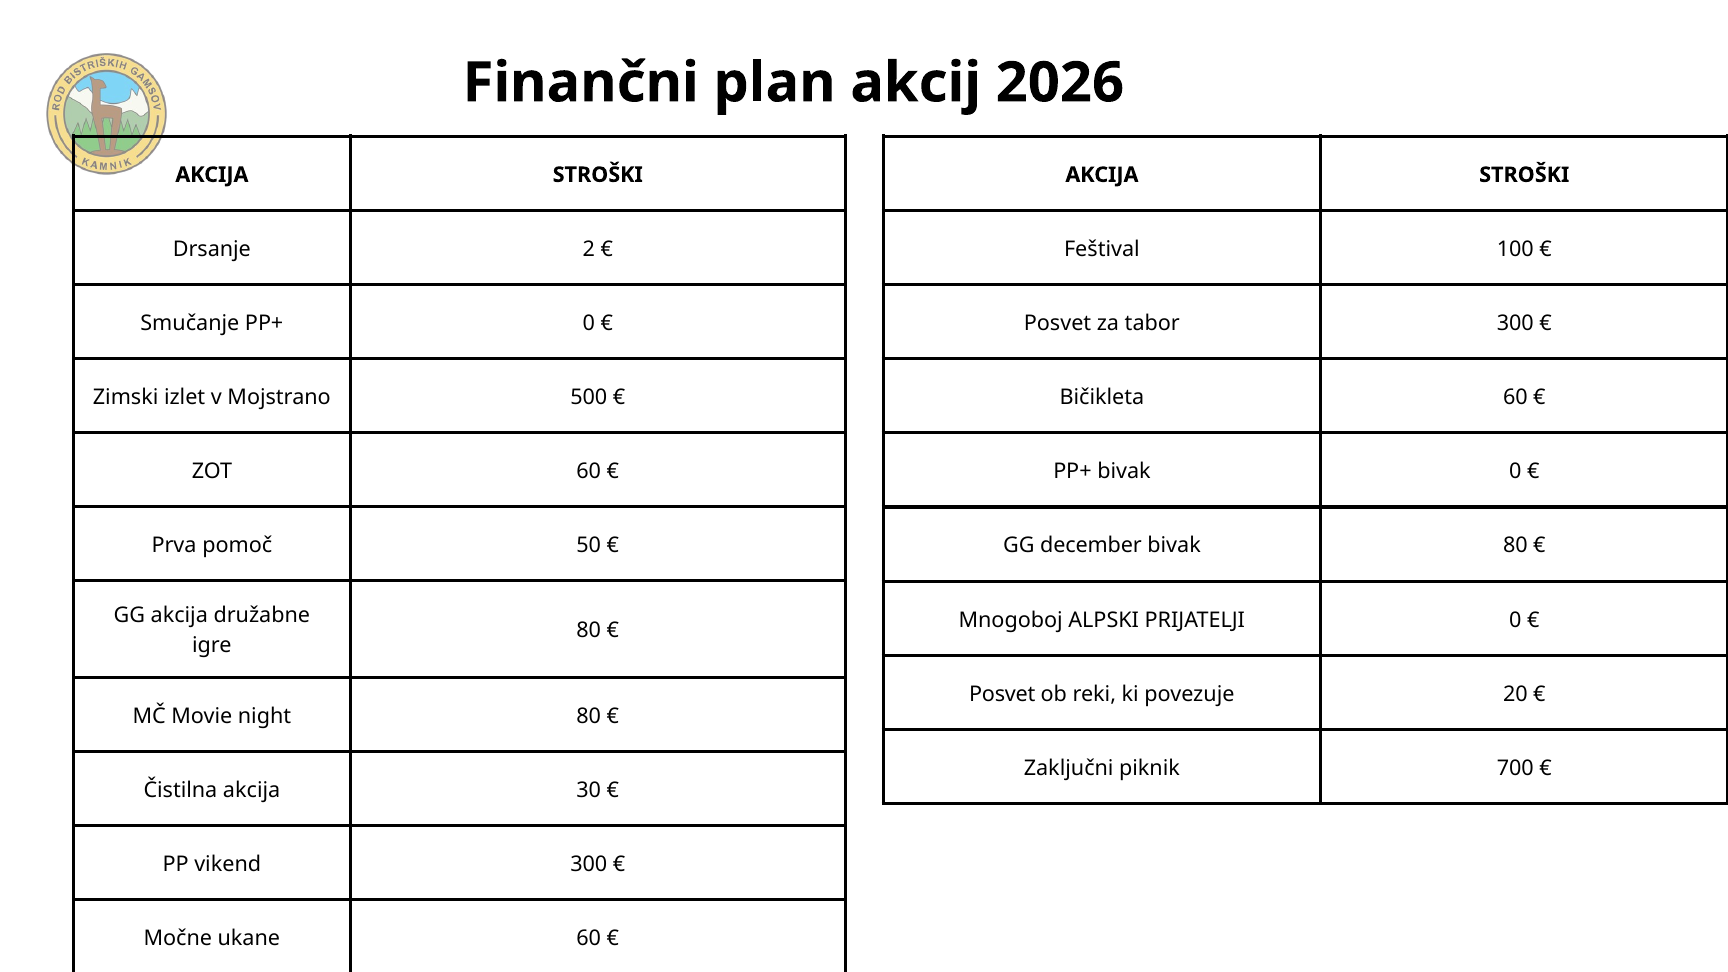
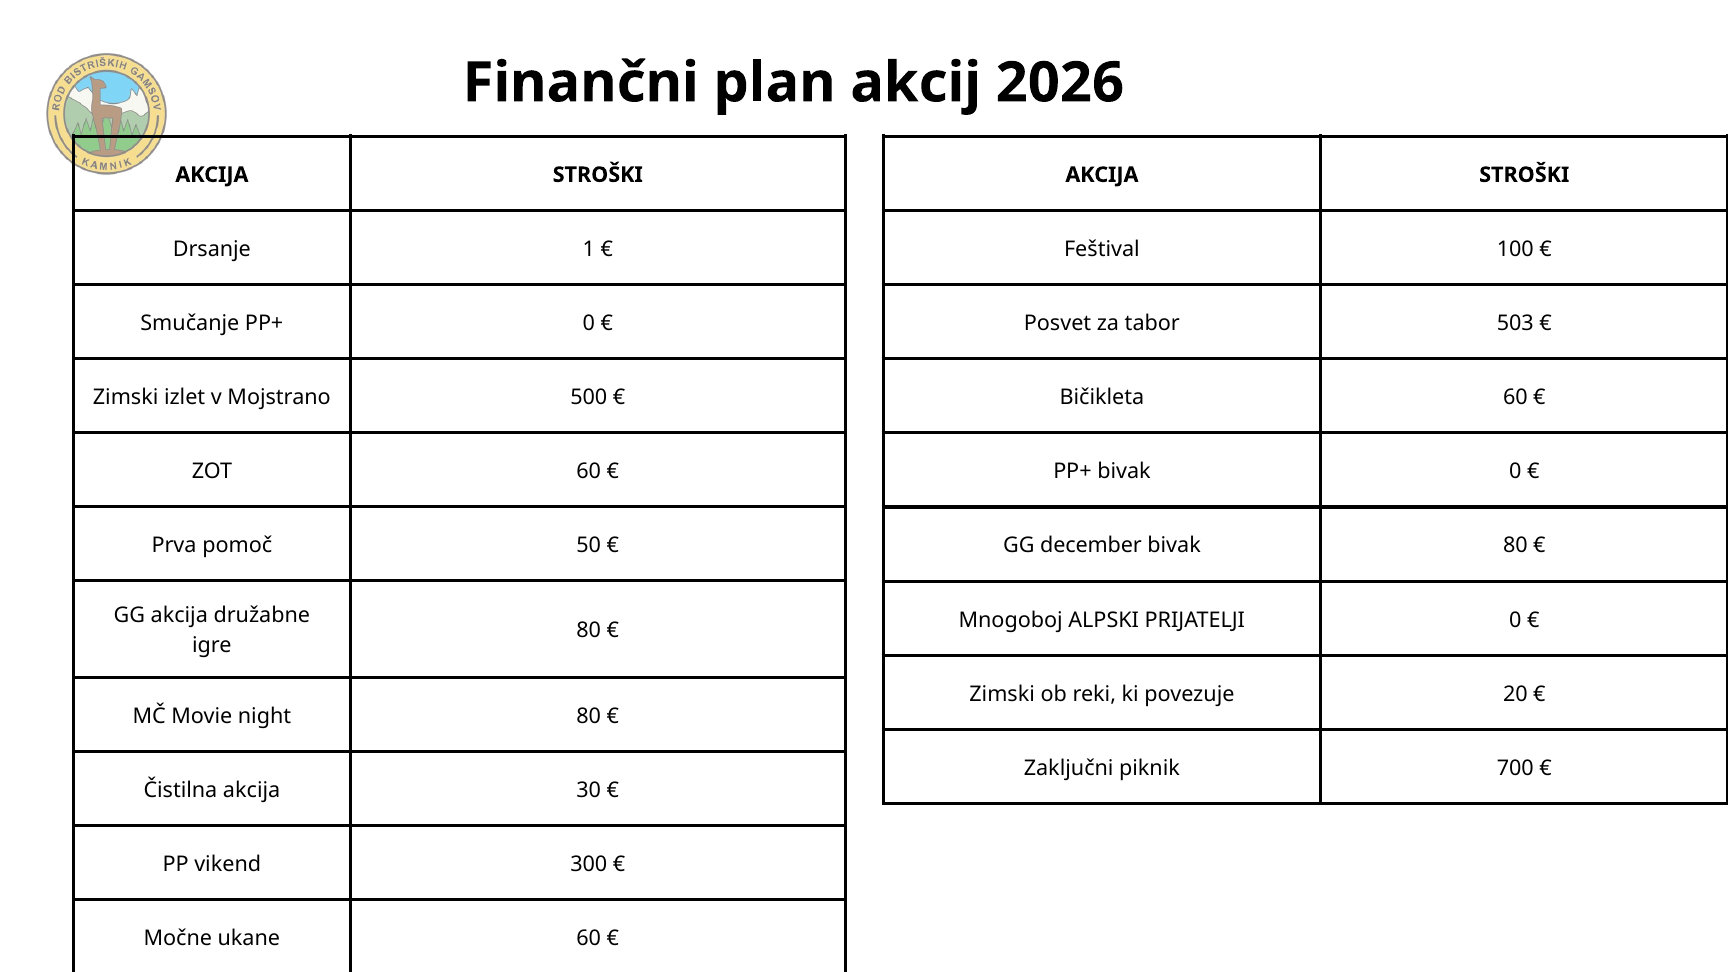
2: 2 -> 1 (589, 249)
tabor 300: 300 -> 503 (1515, 323)
Posvet: Posvet -> Zimski (1002, 694)
